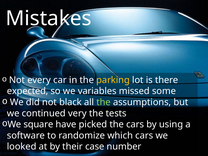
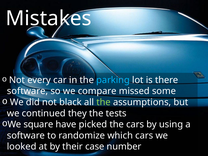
parking colour: yellow -> light blue (113, 80)
expected: expected -> software (28, 91)
variables: variables -> compare (97, 91)
very: very -> they (77, 113)
